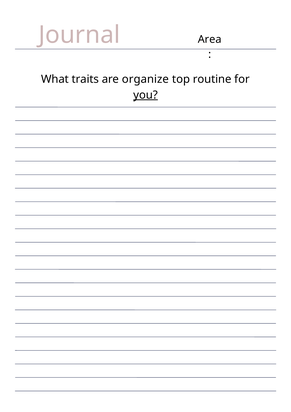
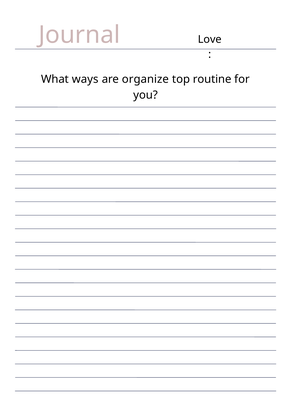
Area: Area -> Love (210, 39)
traits: traits -> ways (85, 79)
you underline: present -> none (146, 95)
